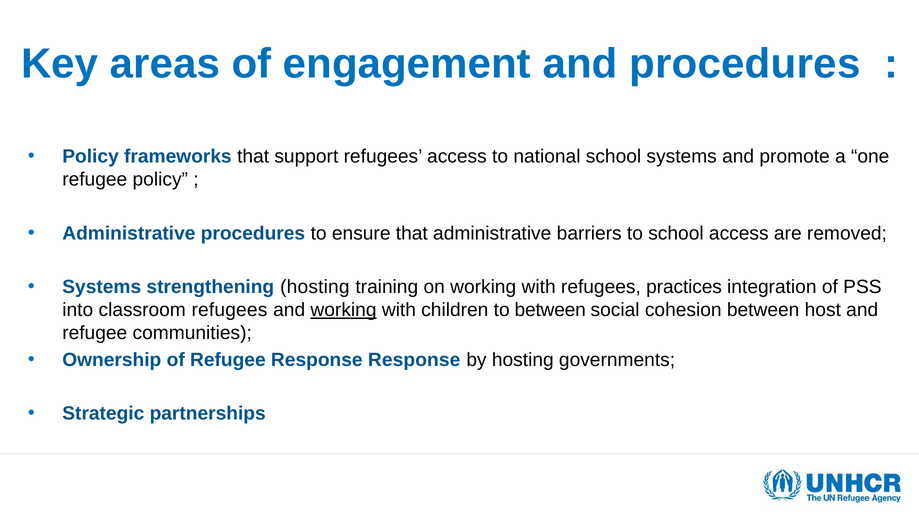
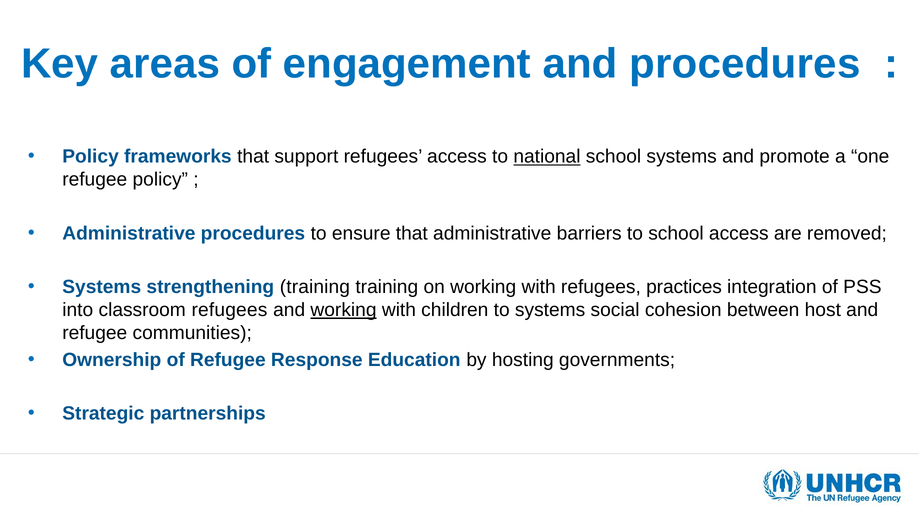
national underline: none -> present (547, 157)
strengthening hosting: hosting -> training (315, 287)
to between: between -> systems (550, 310)
Response Response: Response -> Education (414, 360)
